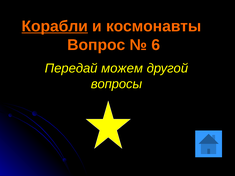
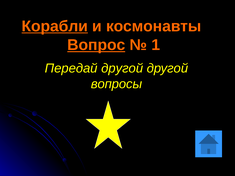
Вопрос underline: none -> present (96, 45)
6: 6 -> 1 (156, 45)
Передай можем: можем -> другой (122, 68)
